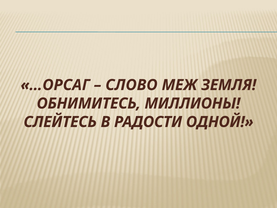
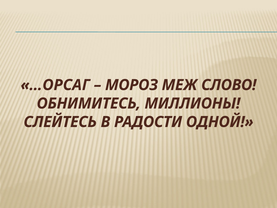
СЛОВО: СЛОВО -> МОРОЗ (132, 85)
ЗЕМЛЯ: ЗЕМЛЯ -> СЛОВО (229, 85)
